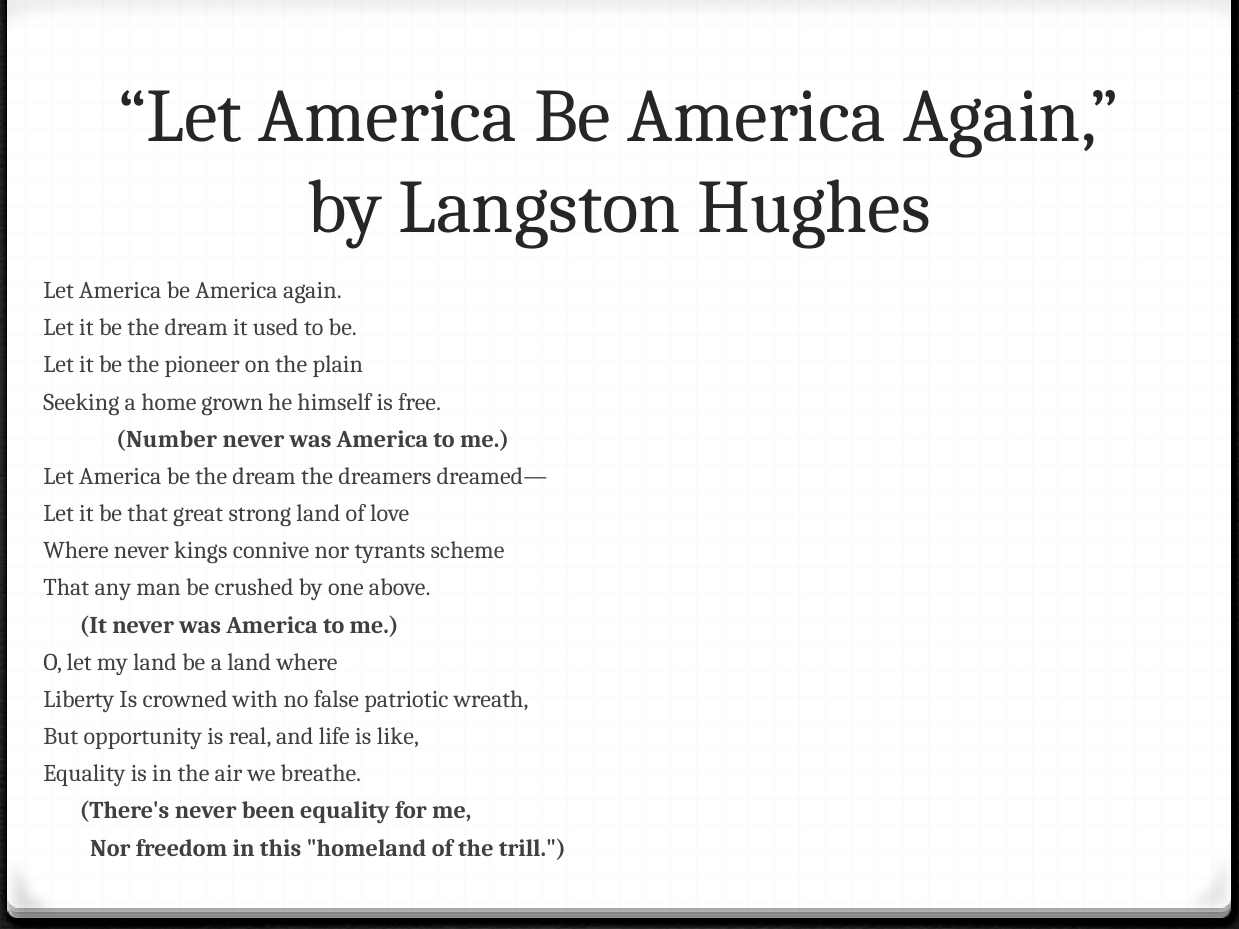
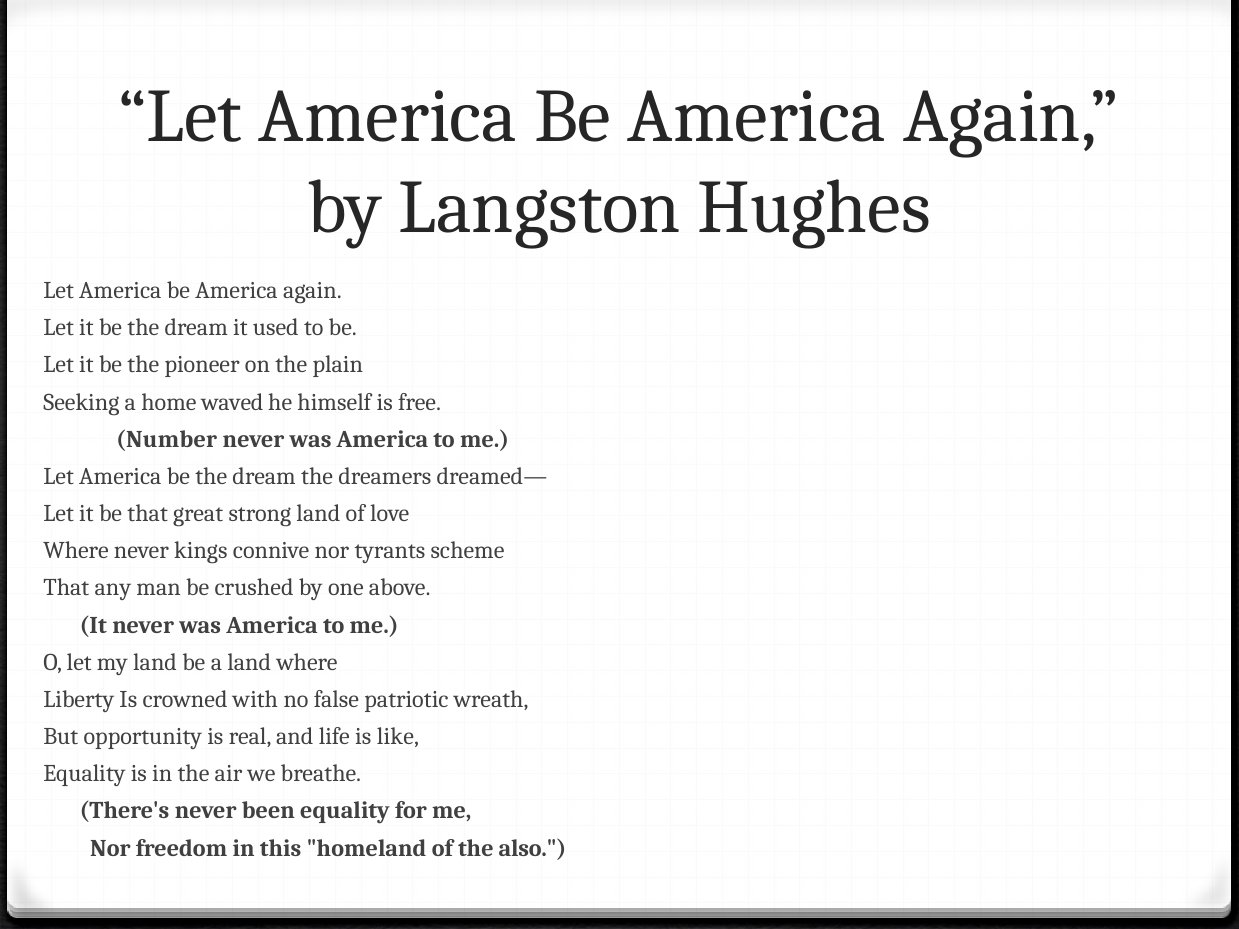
grown: grown -> waved (232, 402)
trill: trill -> also (533, 848)
